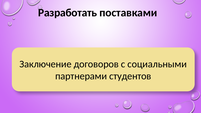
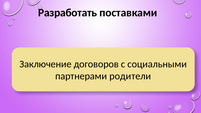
студентов: студентов -> родители (130, 76)
